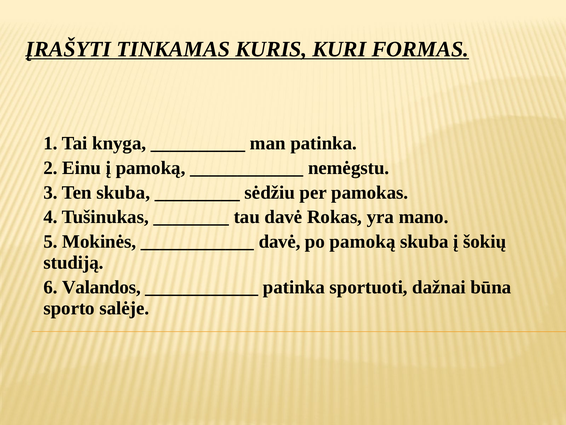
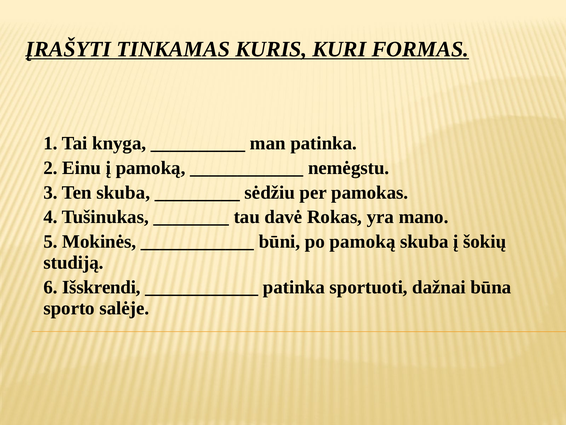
davė: davė -> būni (280, 241)
Valandos: Valandos -> Išskrendi (101, 287)
